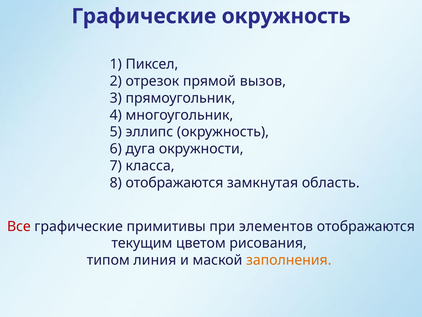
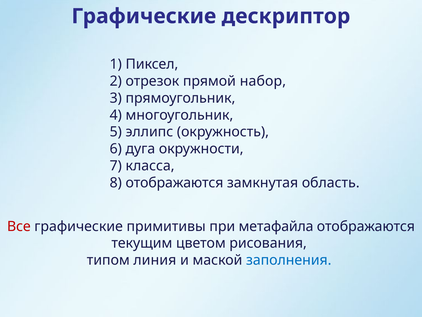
Графические окружность: окружность -> дескриптор (286, 16)
вызов: вызов -> набор (263, 81)
элементов: элементов -> метафайла (276, 226)
заполнения colour: orange -> blue (289, 260)
